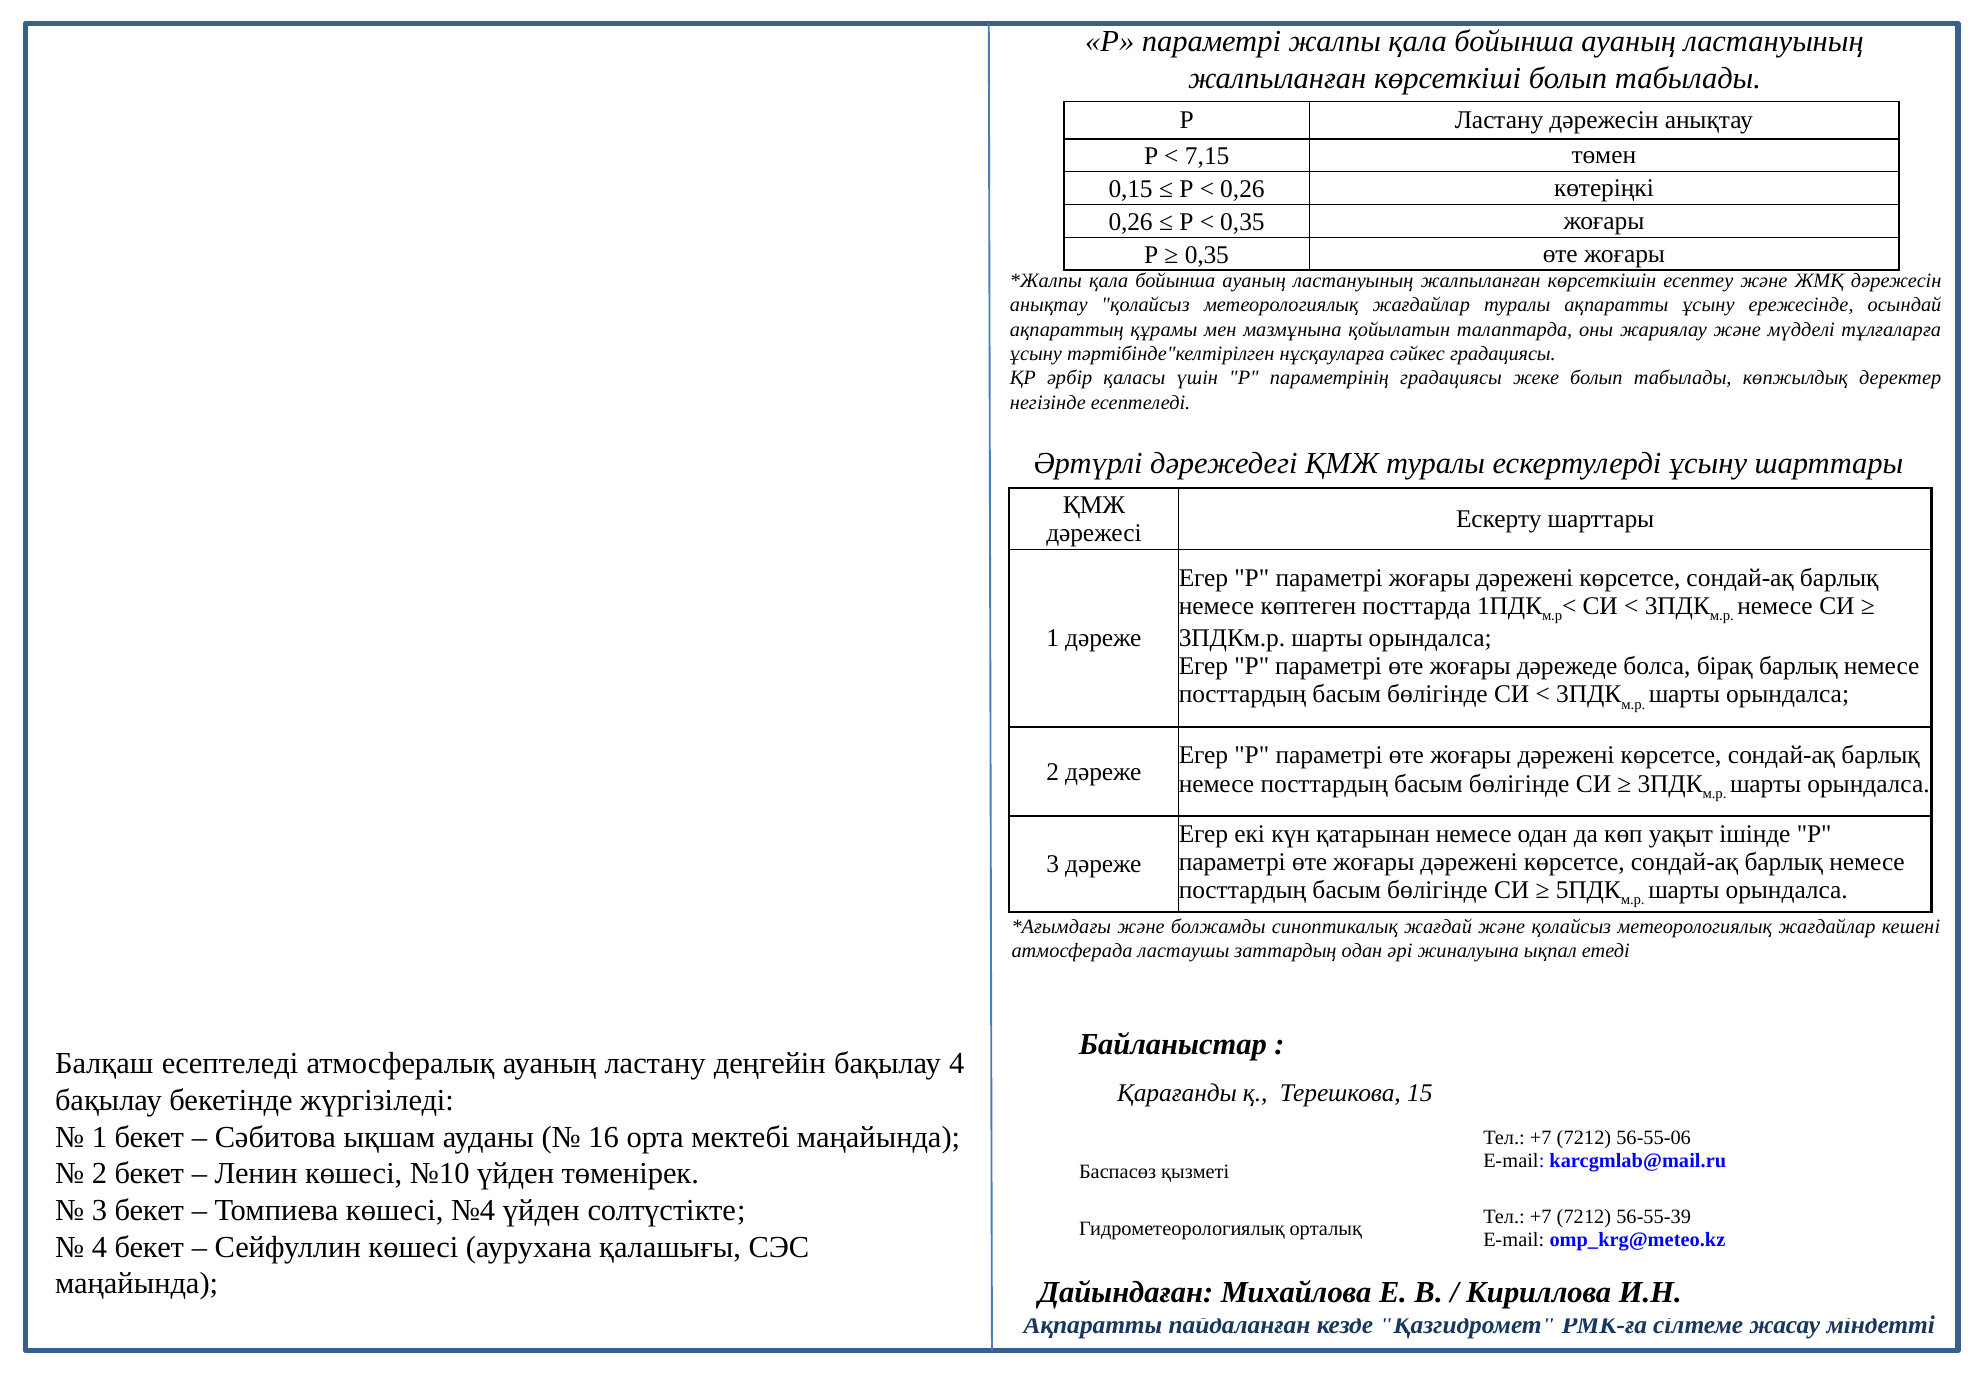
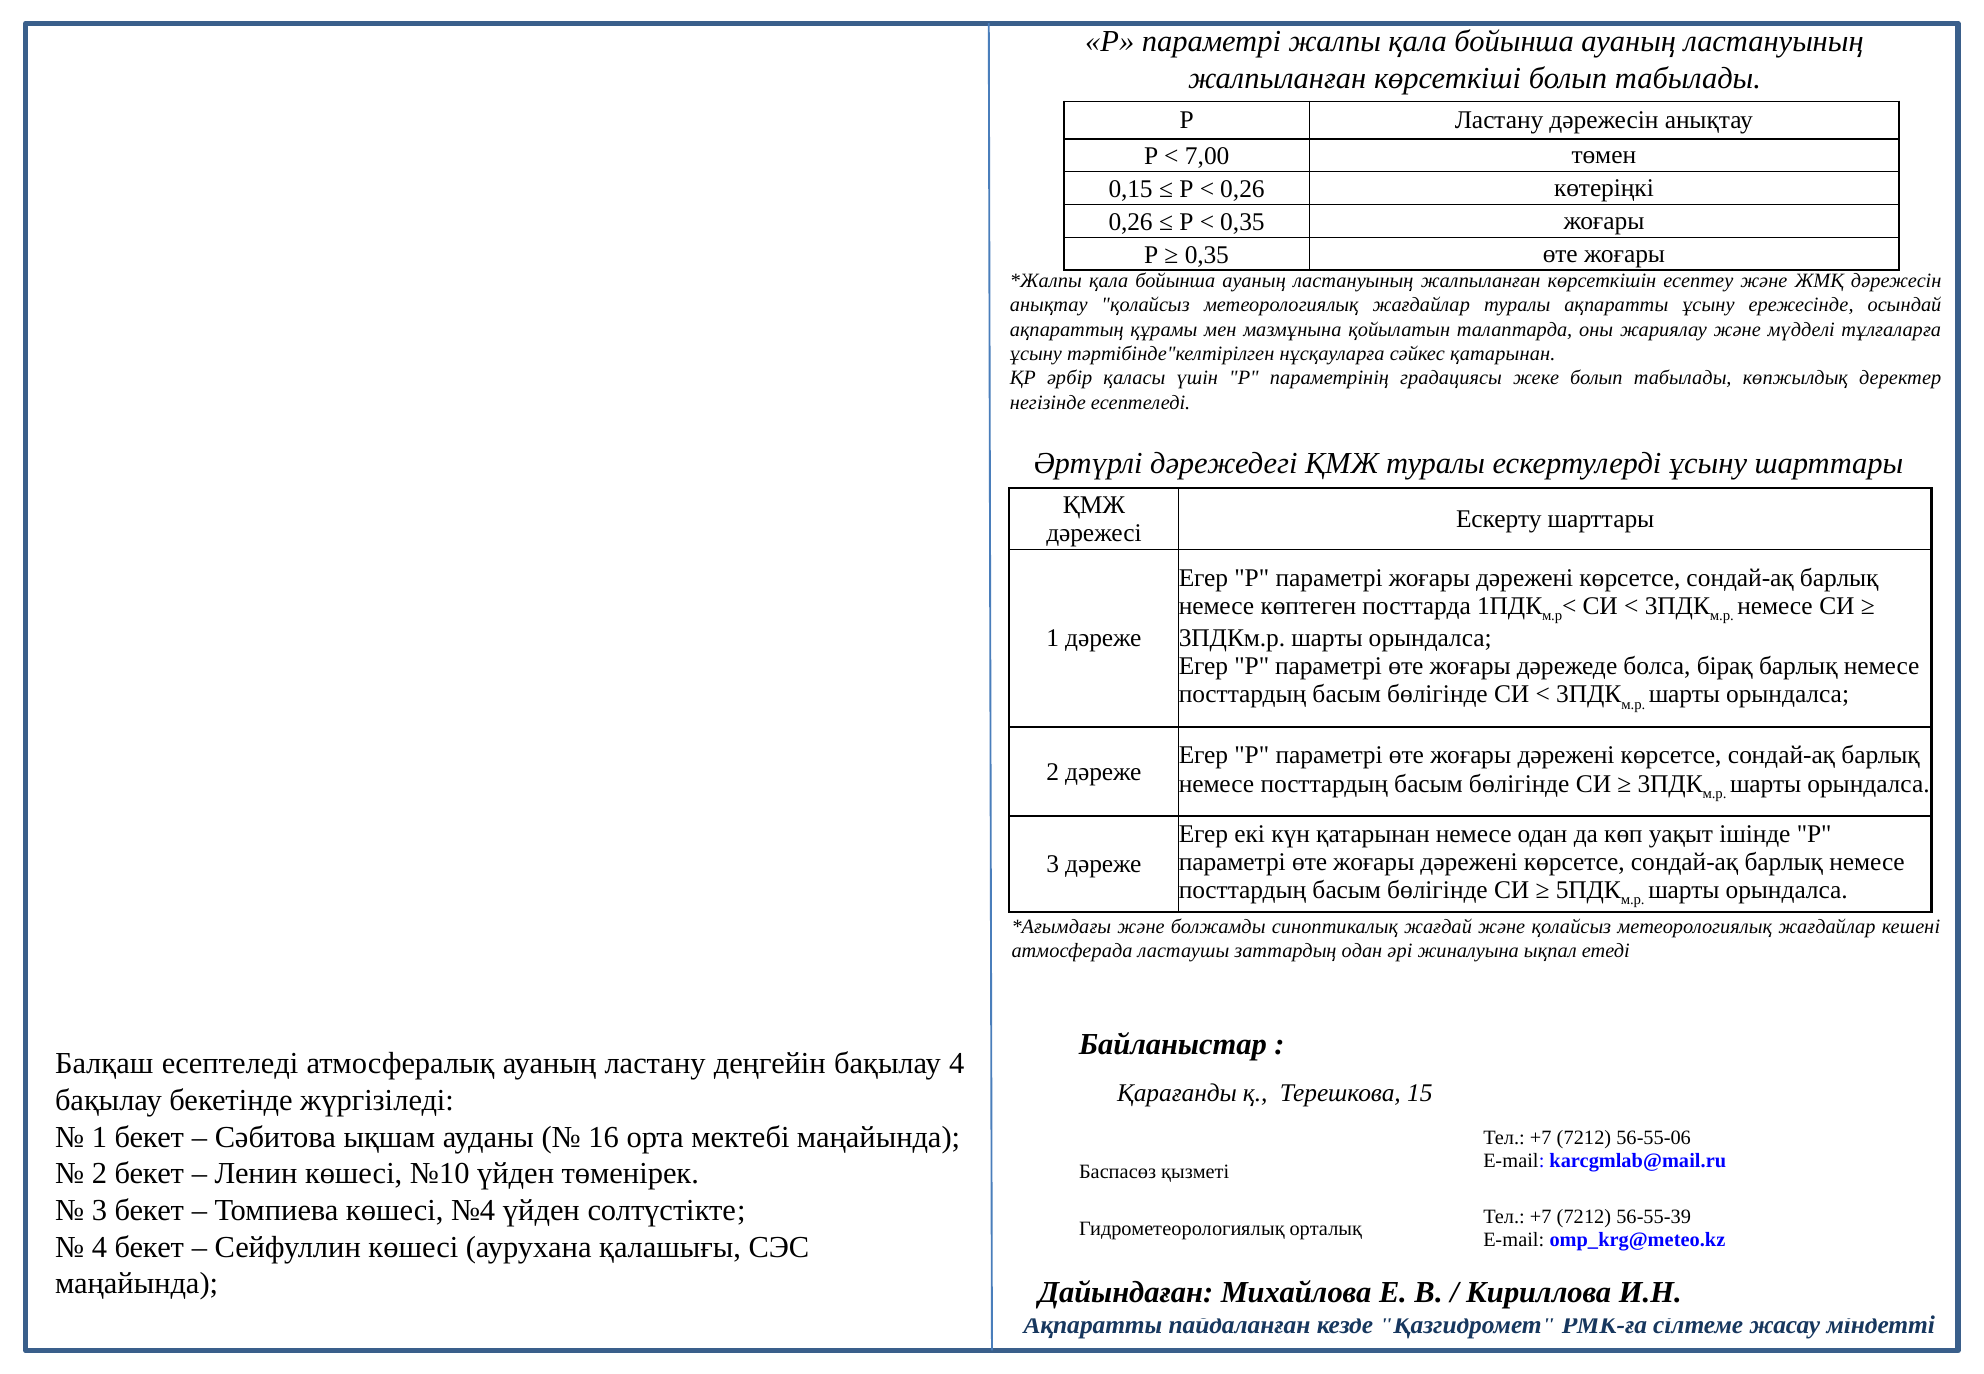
7,15: 7,15 -> 7,00 (1207, 156)
сәйкес градациясы: градациясы -> қатарынан (1503, 354)
